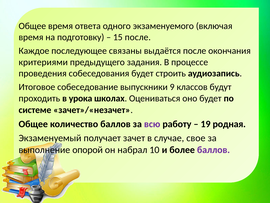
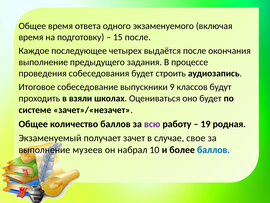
связаны: связаны -> четырех (125, 51)
критериями: критериями -> выполнение (43, 62)
урока: урока -> взяли (81, 98)
опорой: опорой -> музеев (87, 149)
баллов colour: purple -> blue (213, 149)
